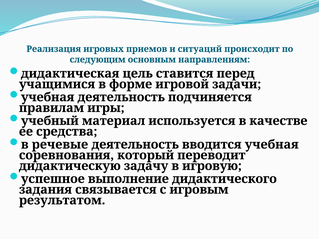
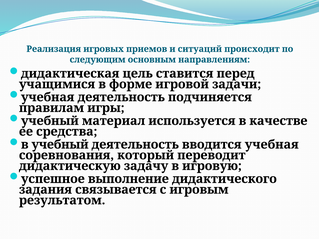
в речевые: речевые -> учебный (60, 145)
